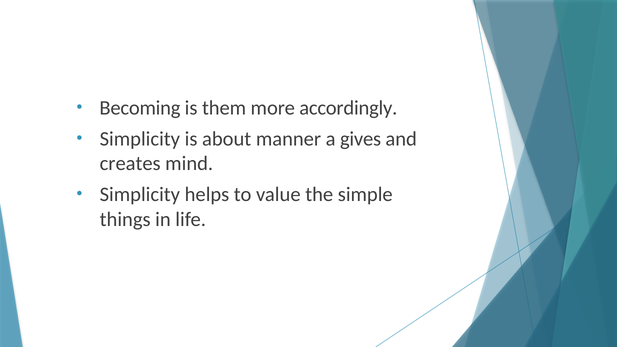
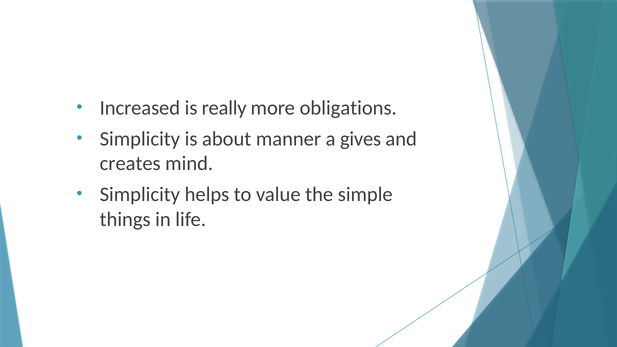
Becoming: Becoming -> Increased (140, 108)
them: them -> really (224, 108)
accordingly: accordingly -> obligations (348, 108)
